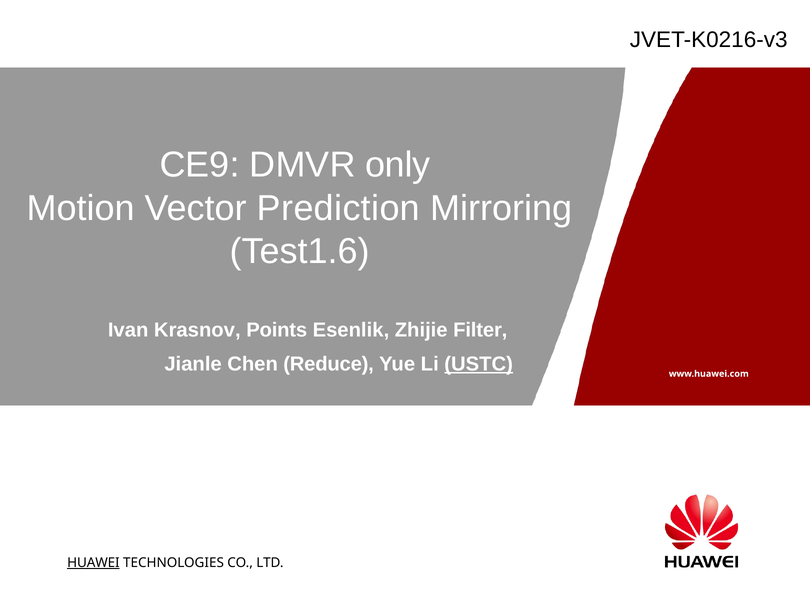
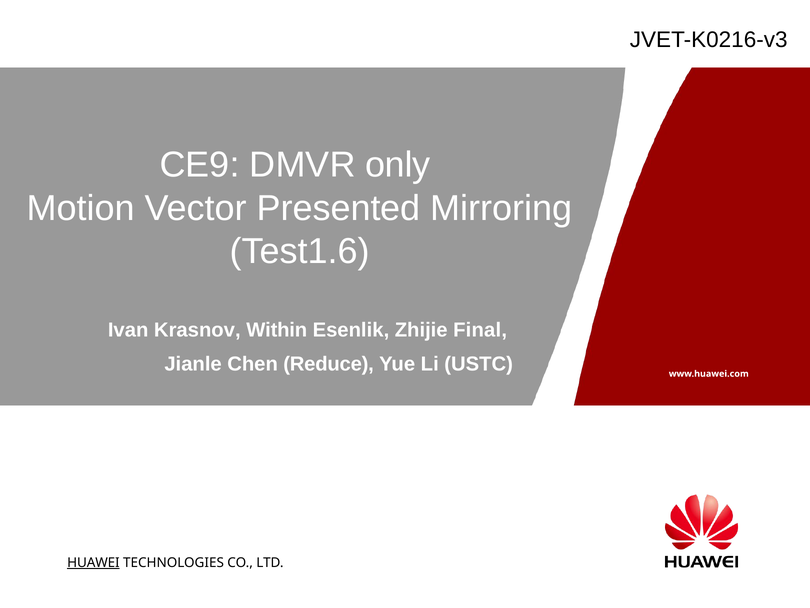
Prediction: Prediction -> Presented (339, 208)
Points: Points -> Within (277, 330)
Filter: Filter -> Final (480, 330)
USTC underline: present -> none (479, 364)
